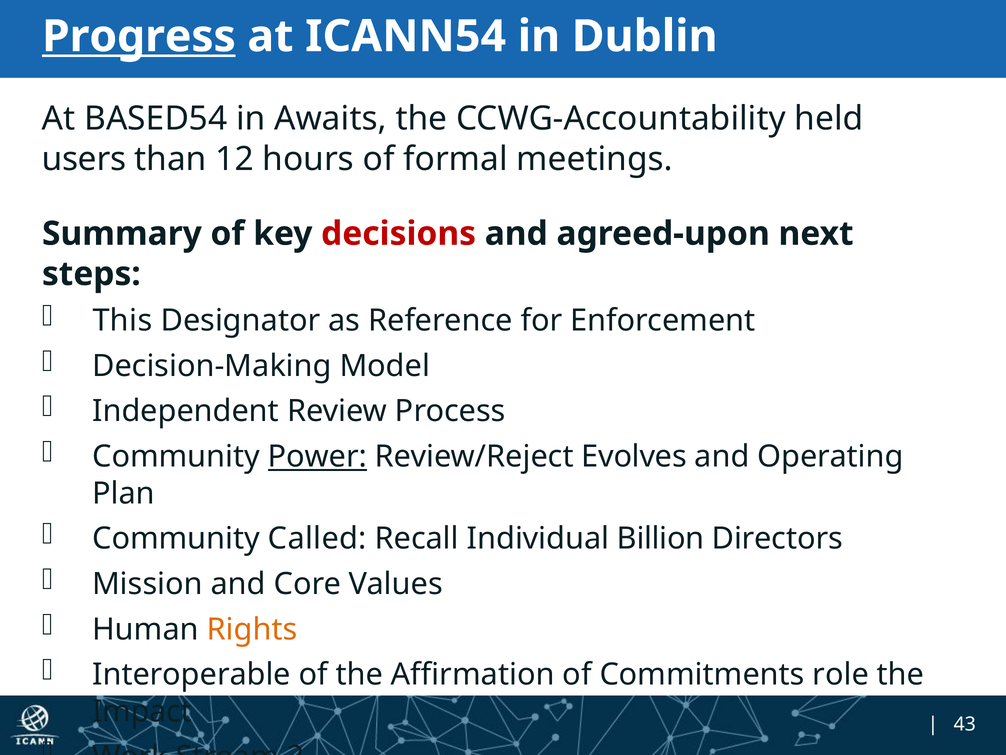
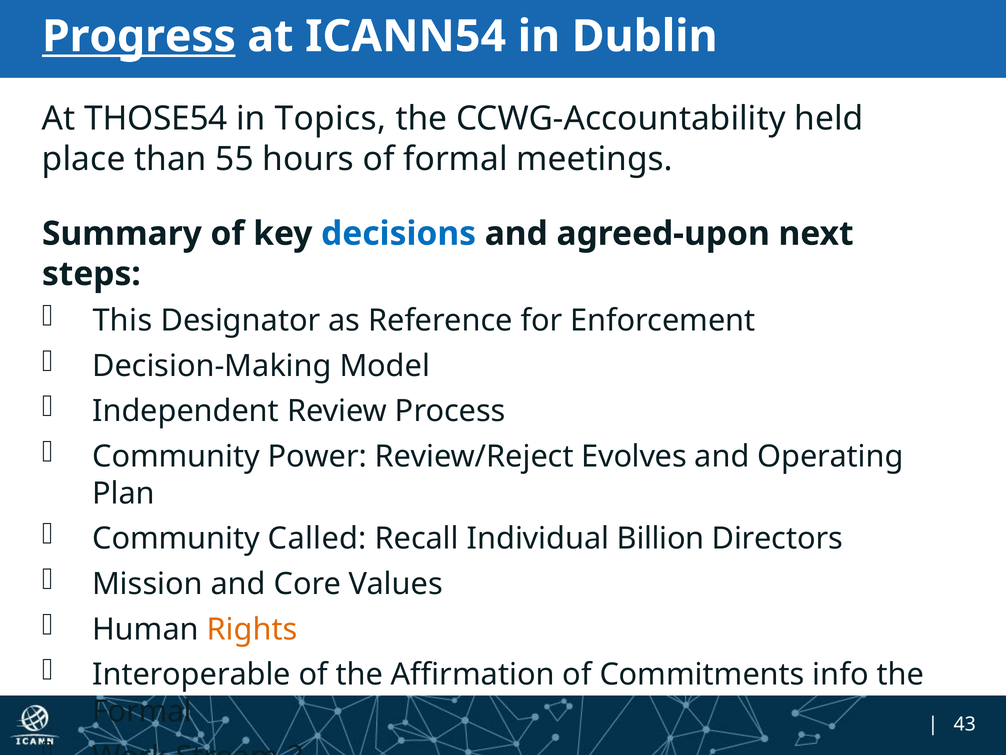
BASED54: BASED54 -> THOSE54 (156, 119)
Awaits: Awaits -> Topics (330, 119)
users: users -> place (84, 159)
12: 12 -> 55 (235, 159)
decisions colour: red -> blue (399, 234)
Power underline: present -> none (317, 456)
role: role -> info (841, 674)
Impact: Impact -> Formal (142, 711)
